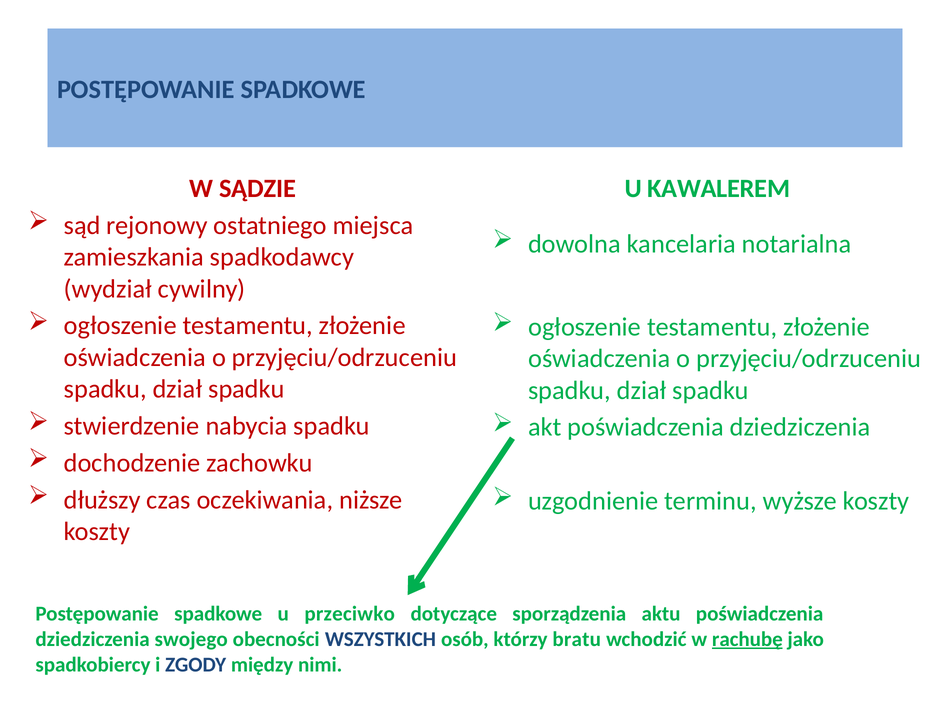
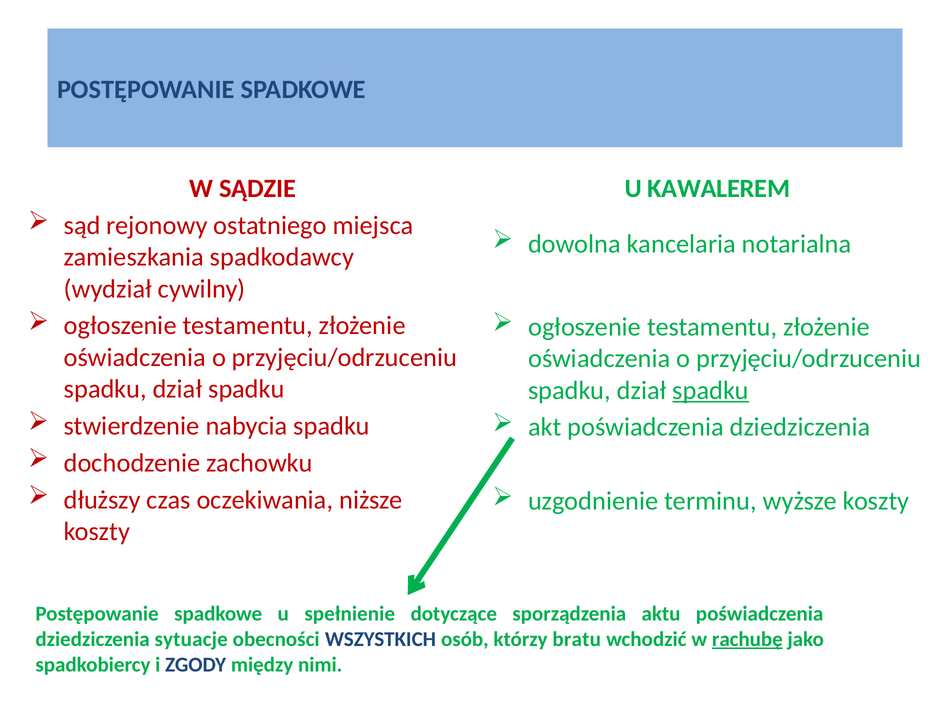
spadku underline: none -> present (711, 391)
przeciwko: przeciwko -> spełnienie (350, 614)
swojego: swojego -> sytuacje (191, 640)
